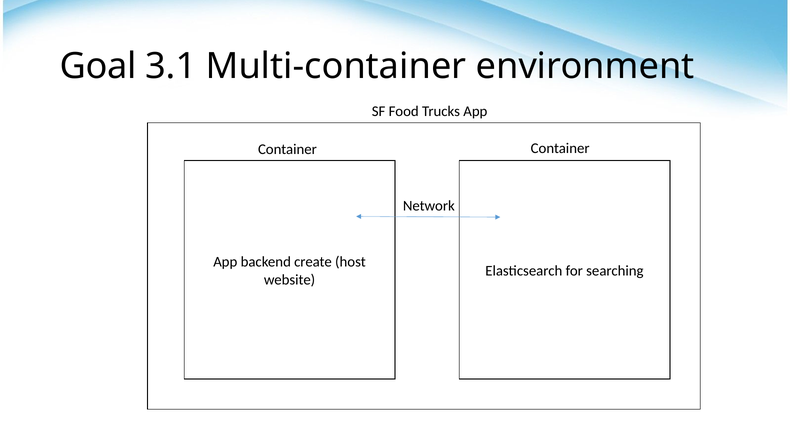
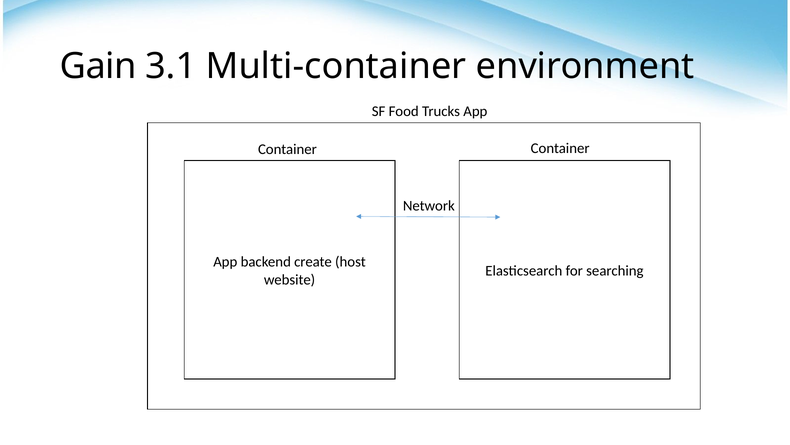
Goal: Goal -> Gain (98, 66)
